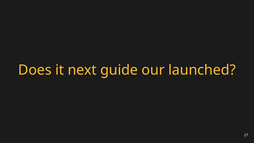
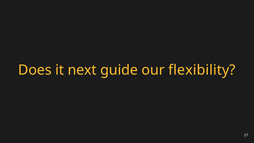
launched: launched -> flexibility (202, 70)
